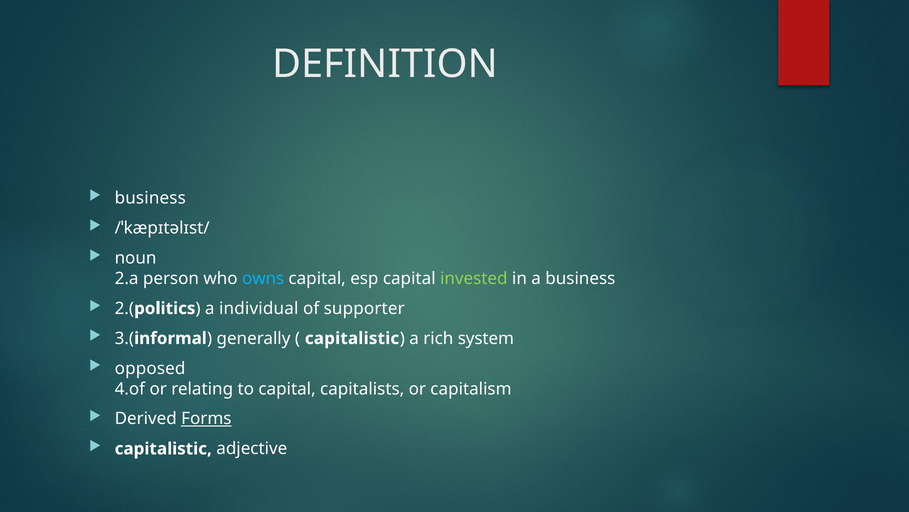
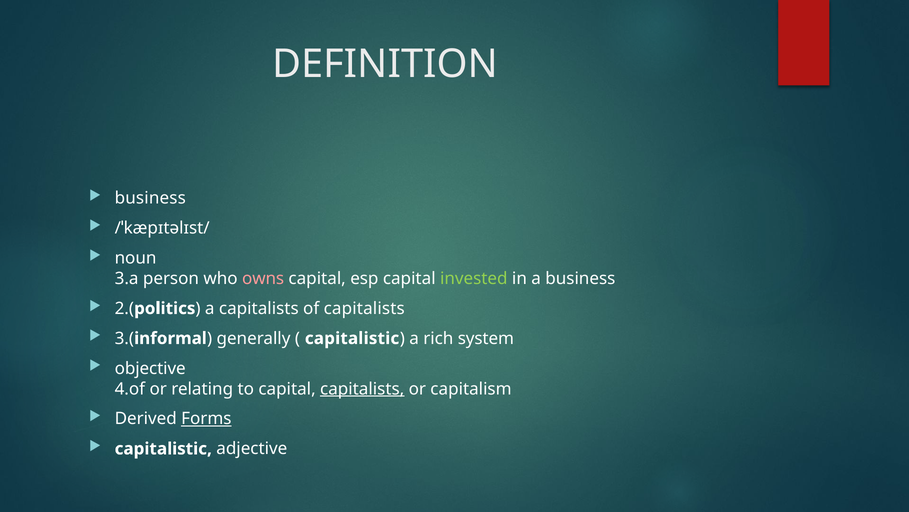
2.a: 2.a -> 3.a (127, 278)
owns colour: light blue -> pink (263, 278)
a individual: individual -> capitalists (259, 308)
of supporter: supporter -> capitalists (364, 308)
opposed: opposed -> objective (150, 368)
capitalists underline: none -> present (362, 388)
